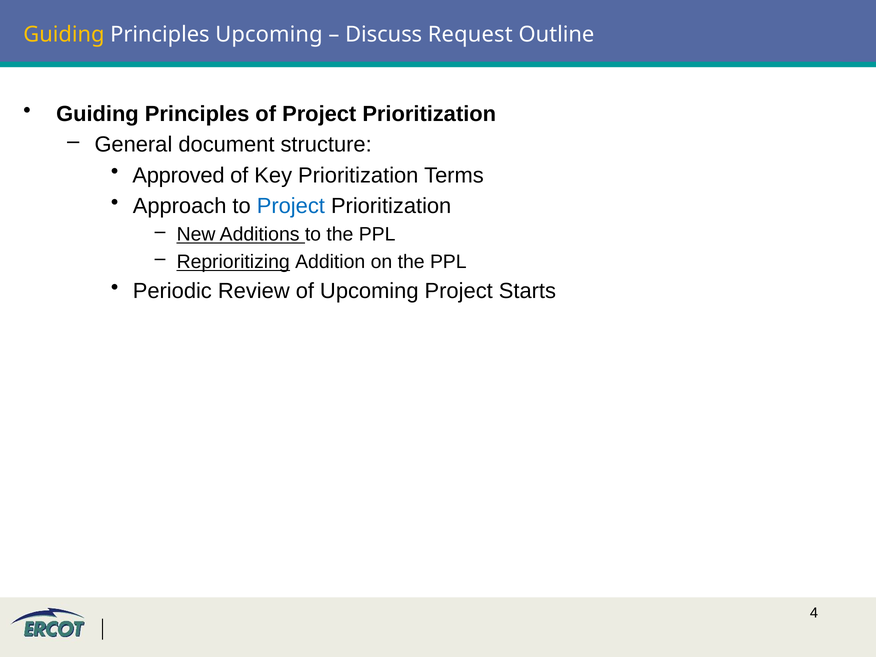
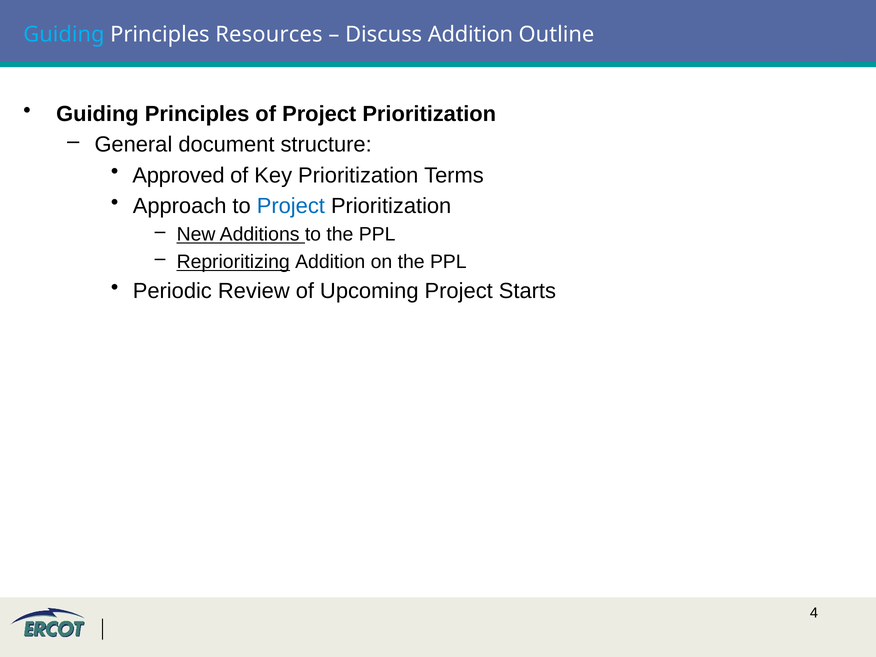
Guiding colour: yellow -> light blue (64, 34)
Principles Upcoming: Upcoming -> Resources (269, 34)
Discuss Request: Request -> Addition (470, 34)
